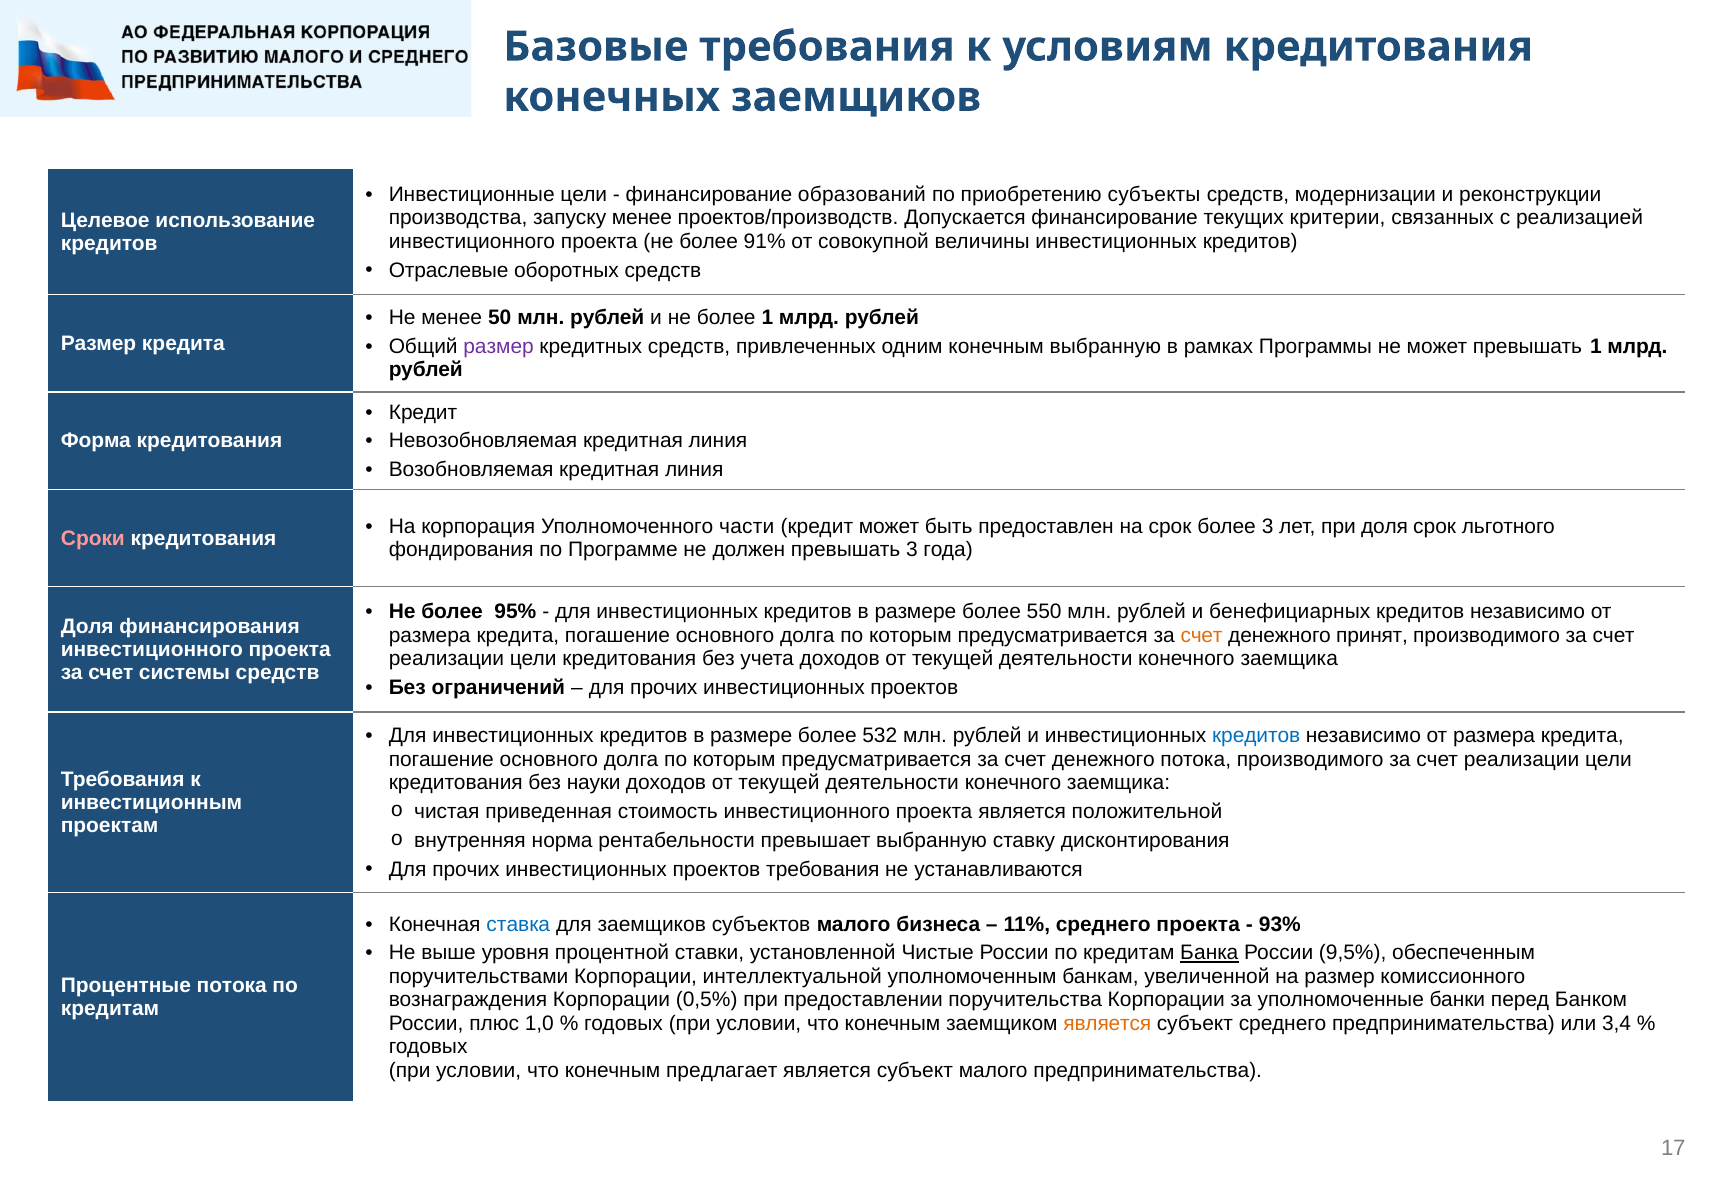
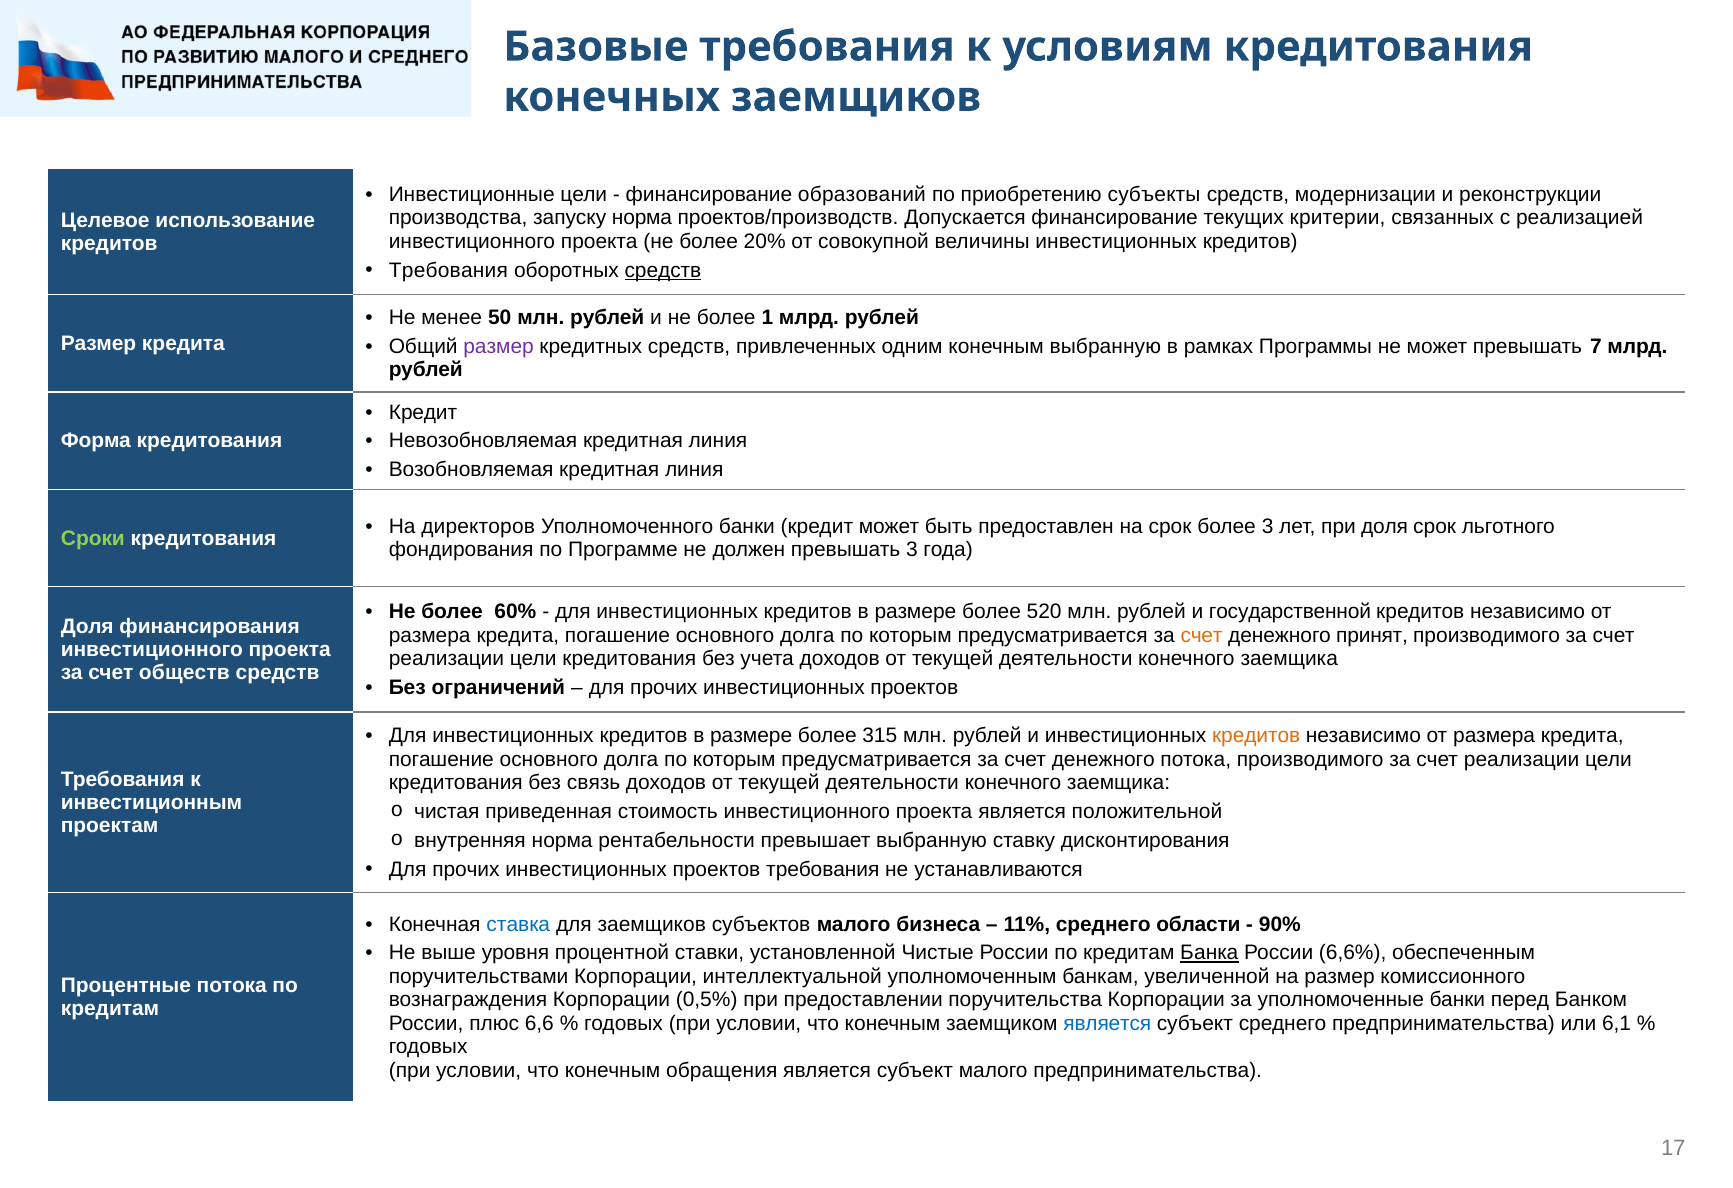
запуску менее: менее -> норма (642, 218)
91%: 91% -> 20% (765, 242)
Отраслевые: Отраслевые -> Требования (448, 270)
средств underline: none -> present (663, 270)
превышать 1: 1 -> 7 (1596, 346)
корпорация: корпорация -> директоров (478, 527)
Уполномоченного части: части -> банки (747, 527)
Сроки colour: pink -> light green (93, 539)
95%: 95% -> 60% (515, 612)
550: 550 -> 520 (1044, 612)
бенефициарных: бенефициарных -> государственной (1290, 612)
системы: системы -> обществ (184, 673)
532: 532 -> 315 (880, 736)
кредитов colour: blue -> orange (1256, 736)
науки: науки -> связь (594, 783)
среднего проекта: проекта -> области (1198, 925)
93%: 93% -> 90% (1280, 925)
9,5%: 9,5% -> 6,6% (1353, 953)
1,0: 1,0 -> 6,6 (539, 1024)
является colour: orange -> blue (1107, 1024)
3,4: 3,4 -> 6,1 (1617, 1024)
предлагает: предлагает -> обращения (722, 1071)
